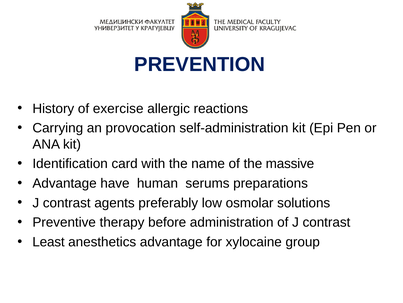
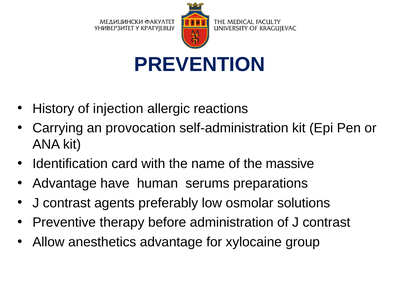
exercise: exercise -> injection (118, 108)
Least: Least -> Allow (48, 241)
